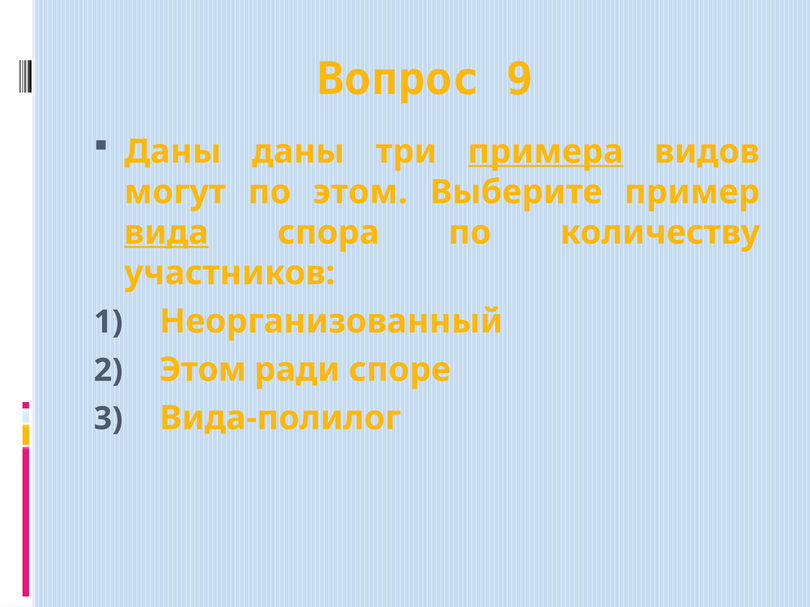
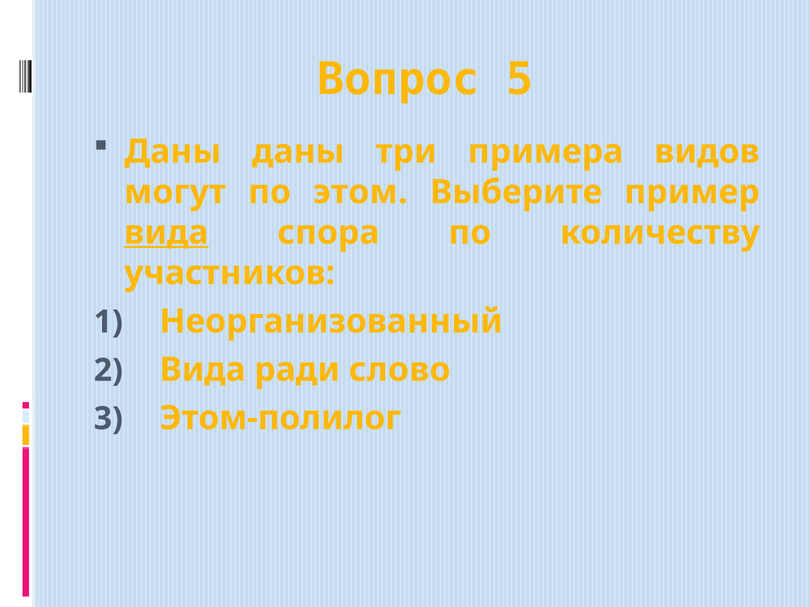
9: 9 -> 5 (520, 79)
примера underline: present -> none (546, 152)
Этом: Этом -> Вида (203, 370)
споре: споре -> слово (400, 370)
Вида-полилог: Вида-полилог -> Этом-полилог (280, 418)
